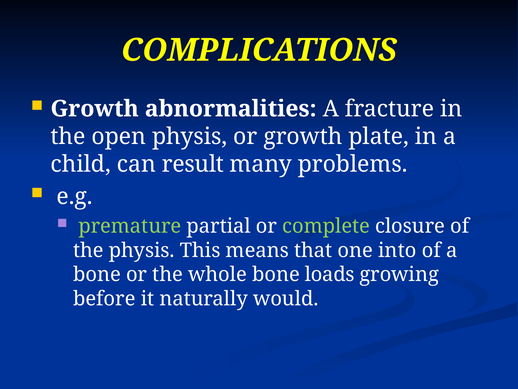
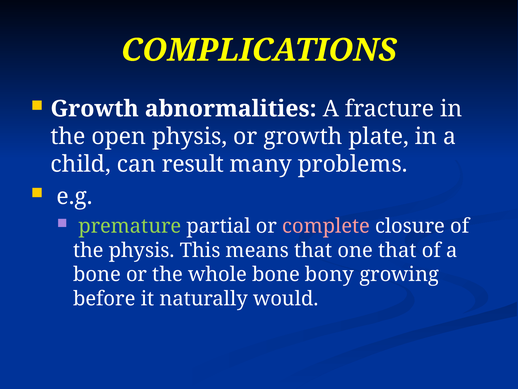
complete colour: light green -> pink (326, 226)
one into: into -> that (397, 250)
loads: loads -> bony (329, 274)
